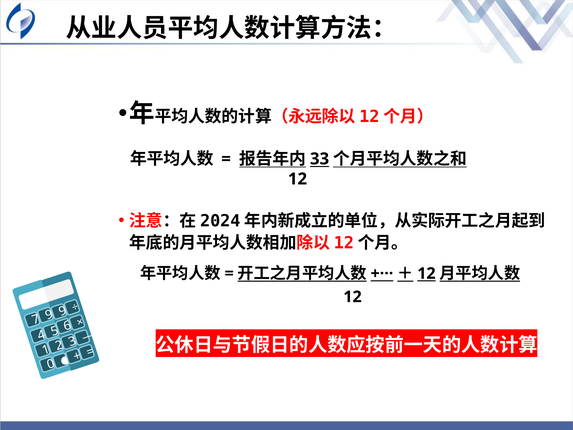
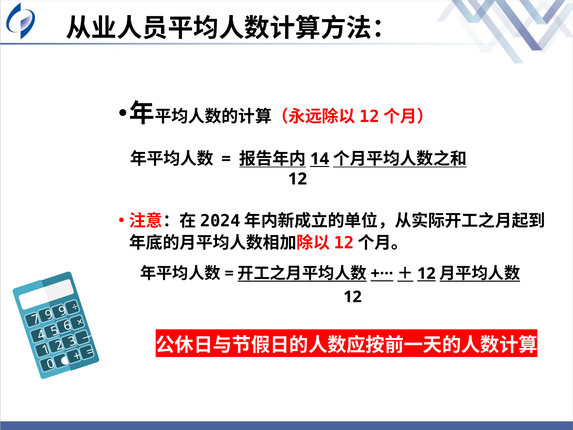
33: 33 -> 14 (320, 159)
